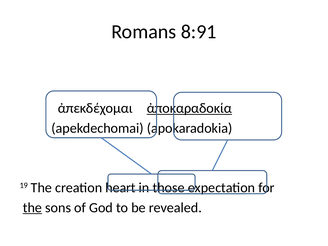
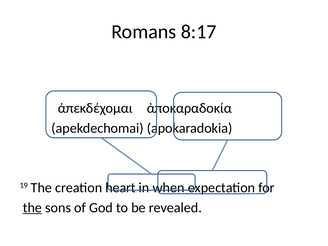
8:91: 8:91 -> 8:17 (199, 32)
ἀποκαραδοκία underline: present -> none (189, 108)
those: those -> when (169, 188)
